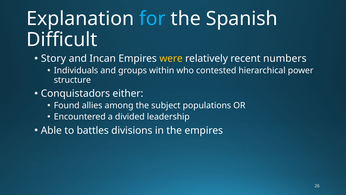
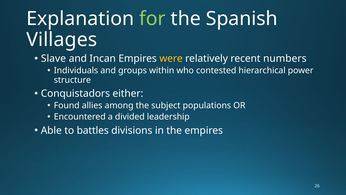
for colour: light blue -> light green (152, 19)
Difficult: Difficult -> Villages (62, 40)
Story: Story -> Slave (53, 58)
